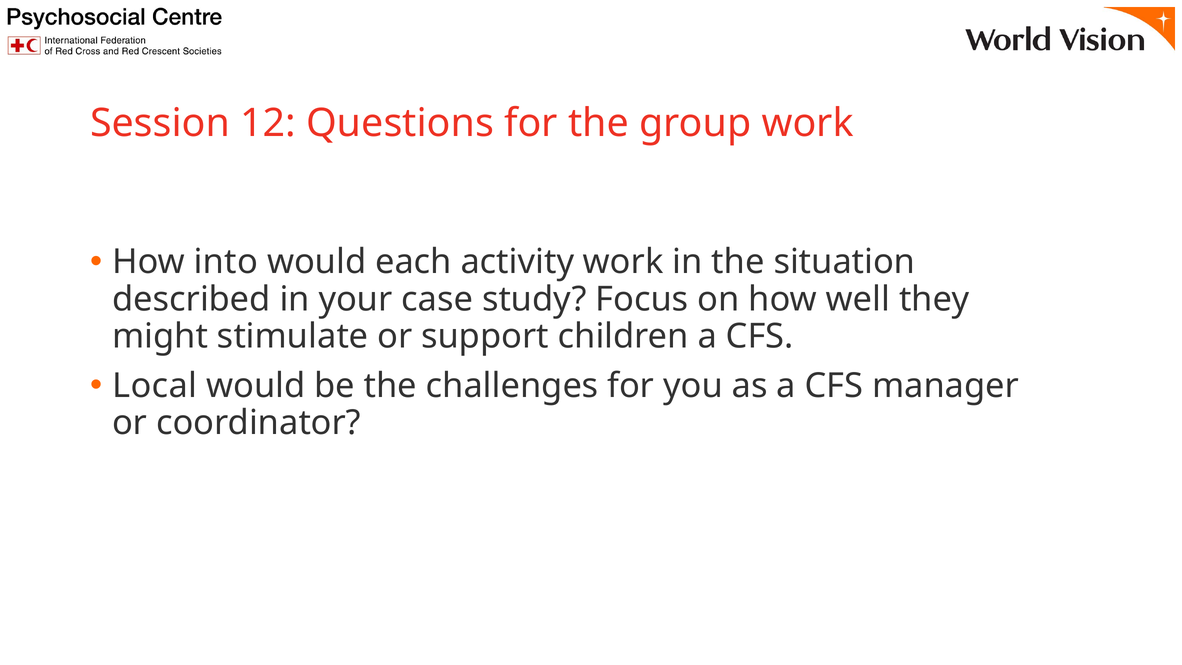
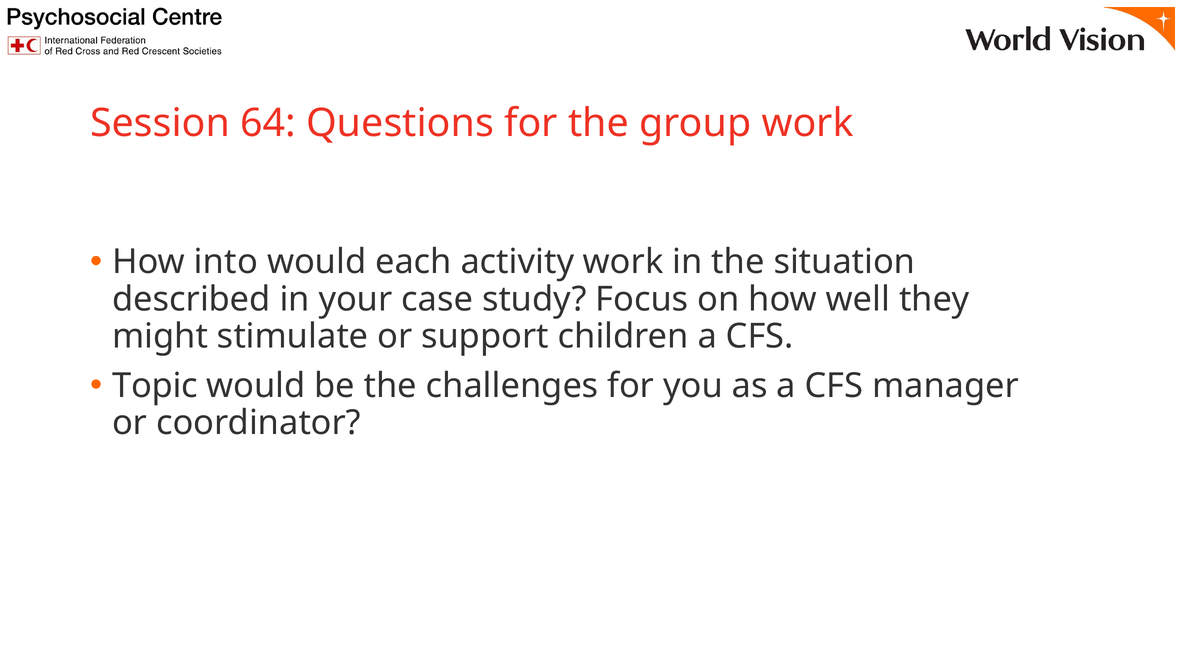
12: 12 -> 64 (268, 123)
Local: Local -> Topic (155, 386)
